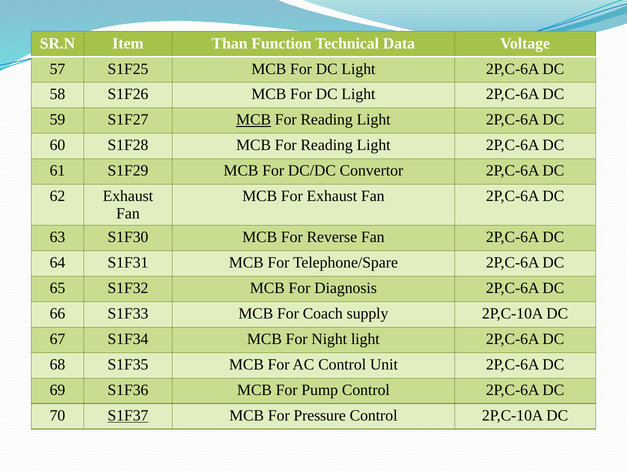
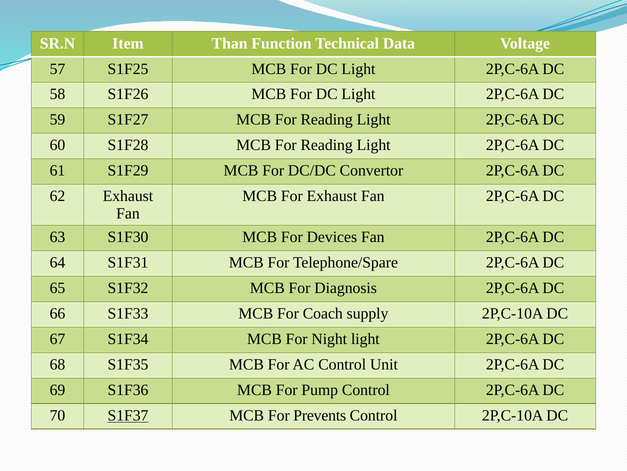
MCB underline: present -> none (254, 120)
Reverse: Reverse -> Devices (332, 237)
Pressure: Pressure -> Prevents (320, 415)
